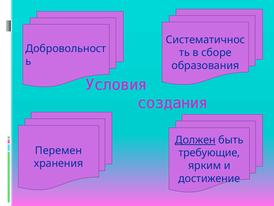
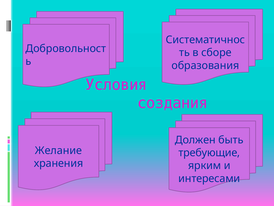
Должен underline: present -> none (195, 140)
Перемен: Перемен -> Желание (58, 150)
достижение: достижение -> интересами (209, 178)
